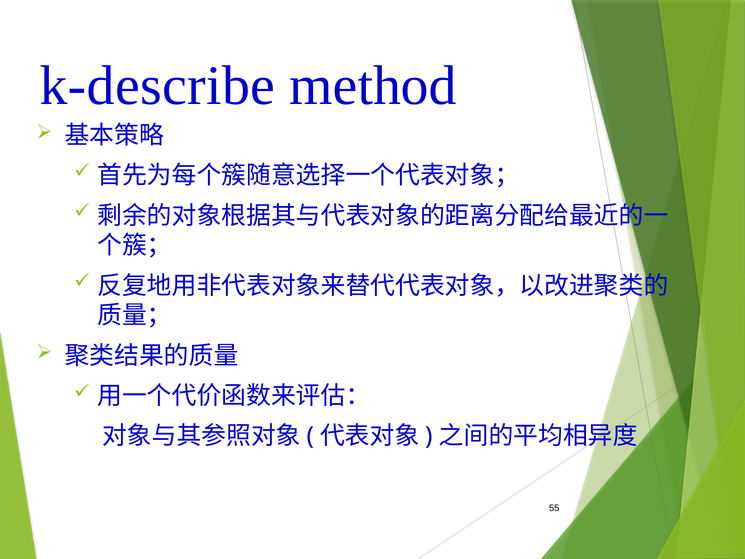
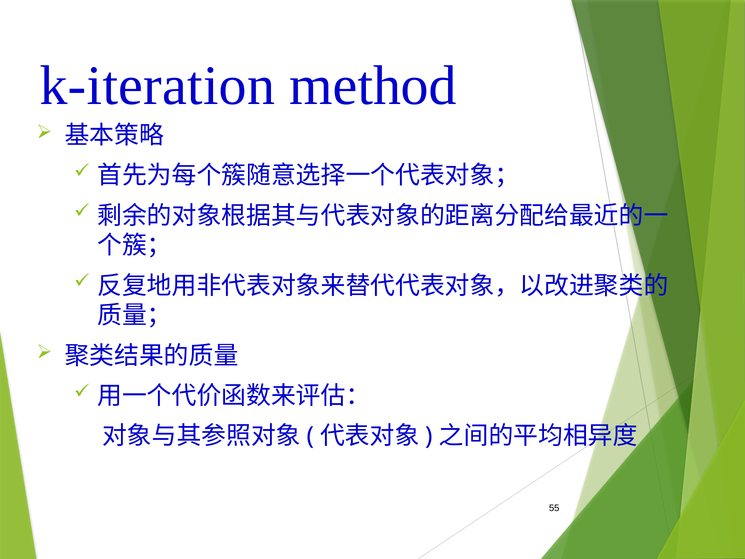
k-describe: k-describe -> k-iteration (157, 86)
